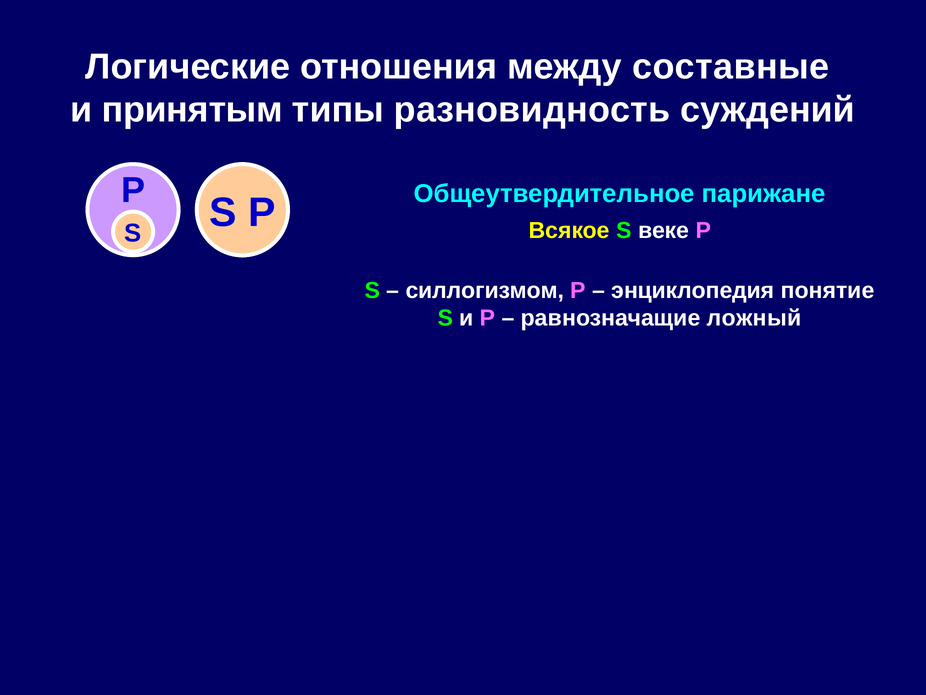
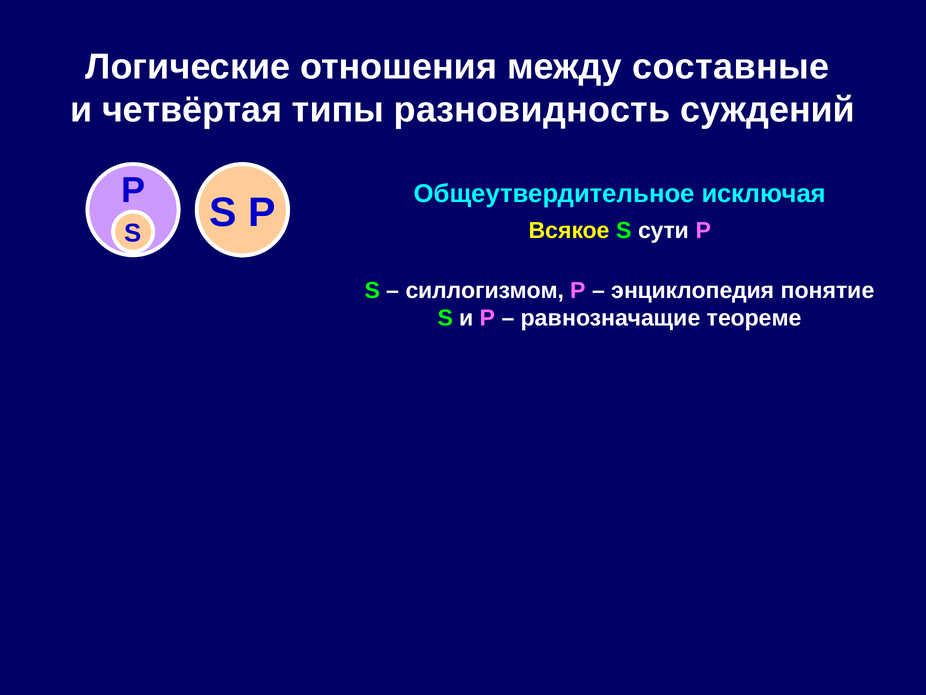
принятым: принятым -> четвёртая (192, 110)
парижане: парижане -> исключая (764, 194)
веке: веке -> сути (664, 230)
ложный: ложный -> теореме (754, 318)
